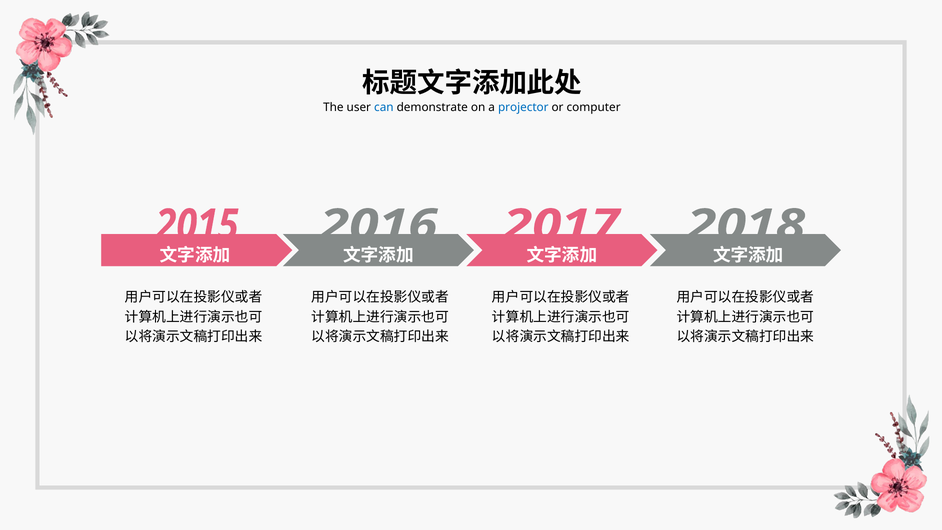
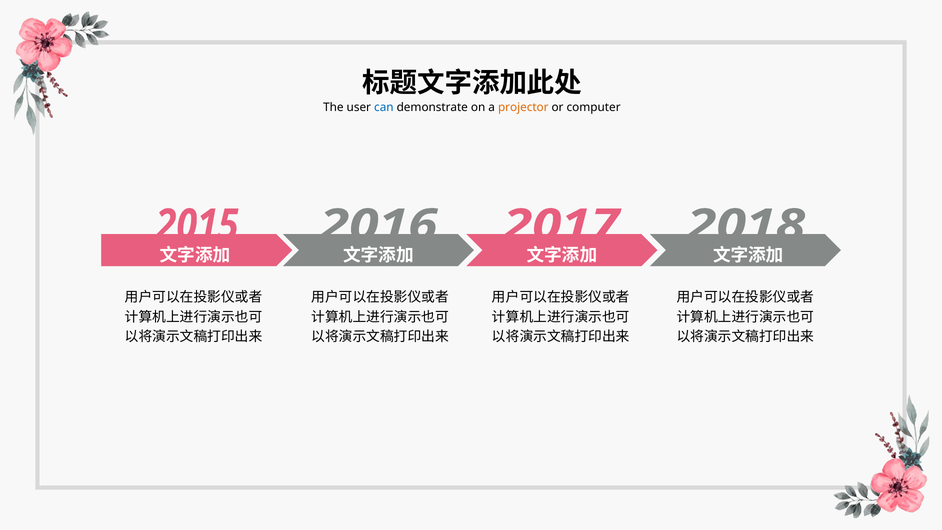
projector colour: blue -> orange (523, 108)
